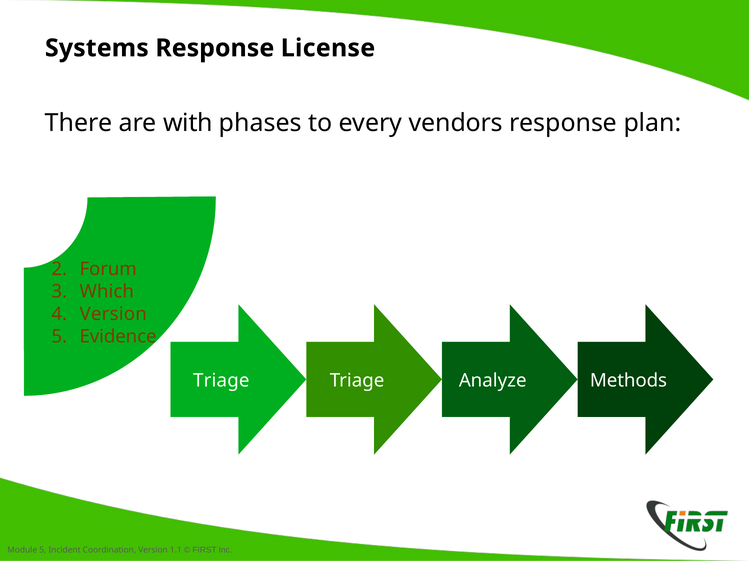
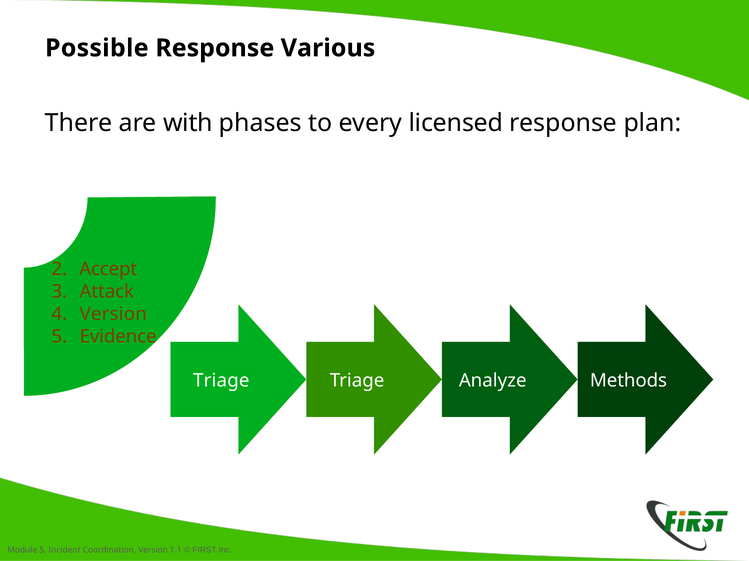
Systems: Systems -> Possible (97, 48)
License: License -> Various (328, 48)
vendors: vendors -> licensed (456, 123)
Forum: Forum -> Accept (108, 270)
Which: Which -> Attack (107, 292)
